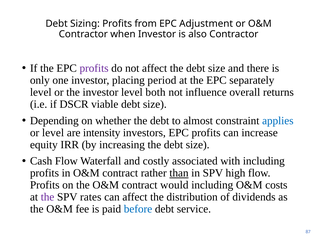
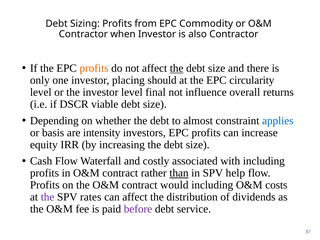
Adjustment: Adjustment -> Commodity (206, 24)
profits colour: purple -> orange (94, 68)
the underline: none -> present (177, 68)
period: period -> should (162, 80)
separately: separately -> circularity (252, 80)
both: both -> final (156, 92)
or level: level -> basis (53, 133)
high: high -> help (235, 173)
before colour: blue -> purple (138, 209)
